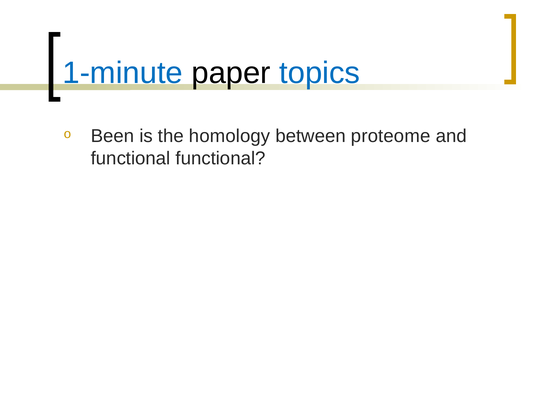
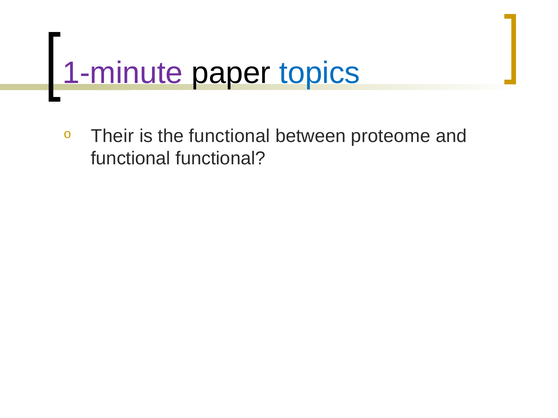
1-minute colour: blue -> purple (123, 73)
Been: Been -> Their (112, 136)
the homology: homology -> functional (230, 136)
